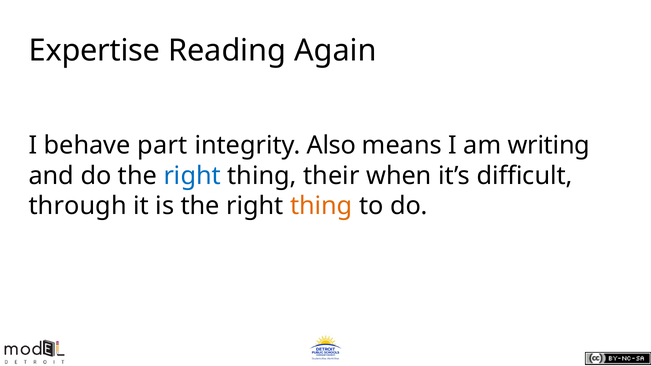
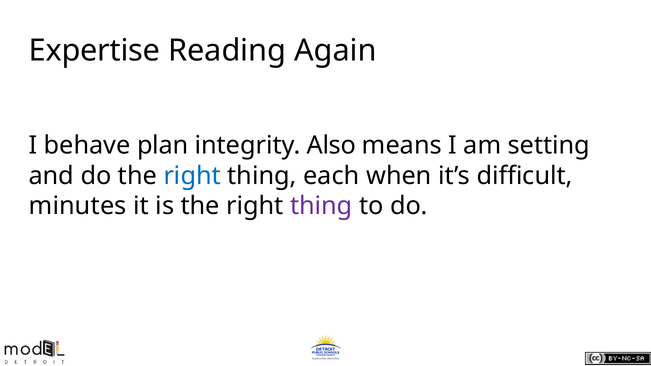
part: part -> plan (163, 145)
writing: writing -> setting (549, 145)
their: their -> each (331, 176)
through: through -> minutes (78, 206)
thing colour: orange -> purple (321, 206)
